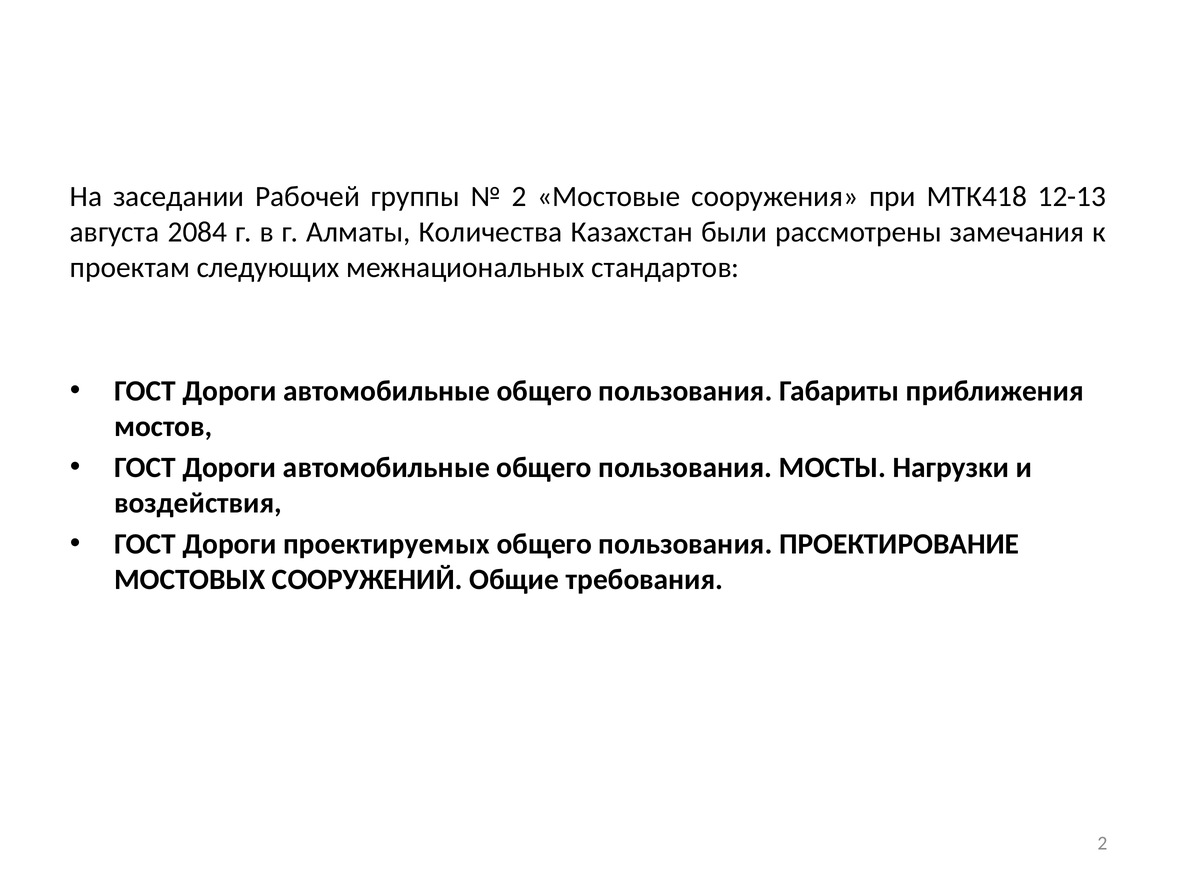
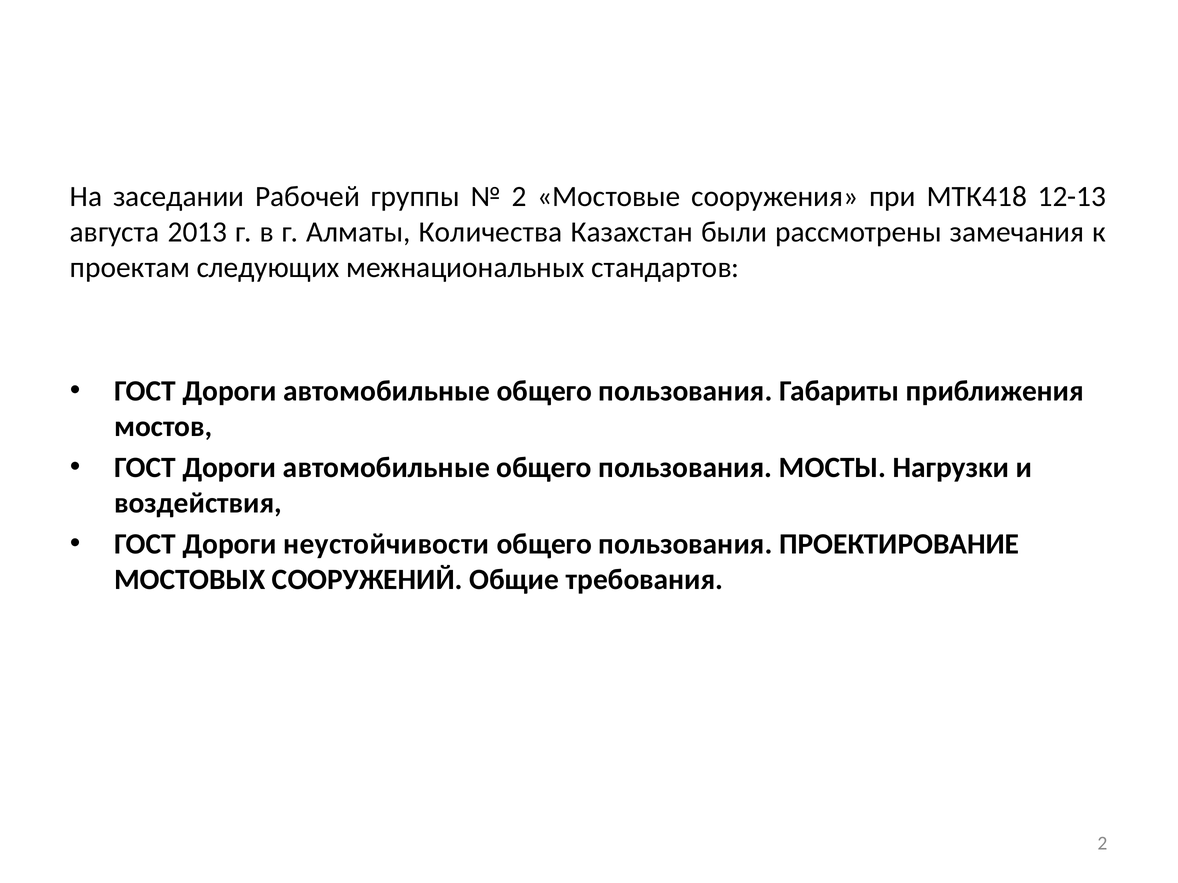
2084: 2084 -> 2013 (197, 232)
проектируемых: проектируемых -> неустойчивости (386, 544)
